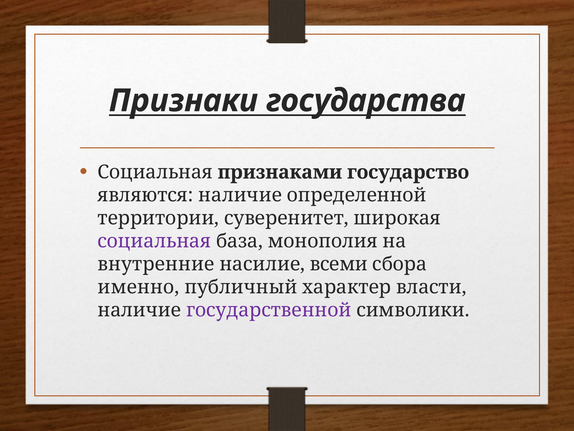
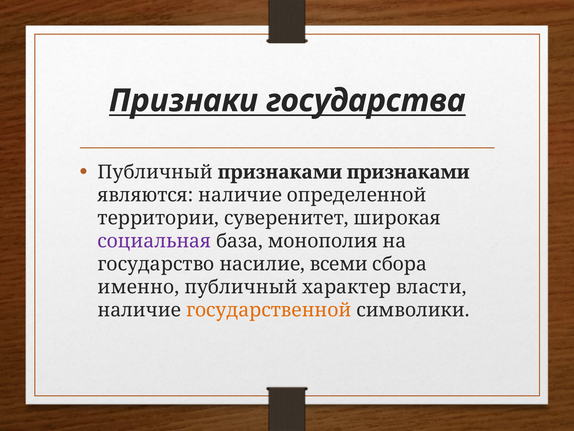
Социальная: Социальная -> Публичный (155, 172)
признаками государство: государство -> признаками (408, 172)
внутренние: внутренние -> государство (156, 264)
государственной colour: purple -> orange (269, 310)
